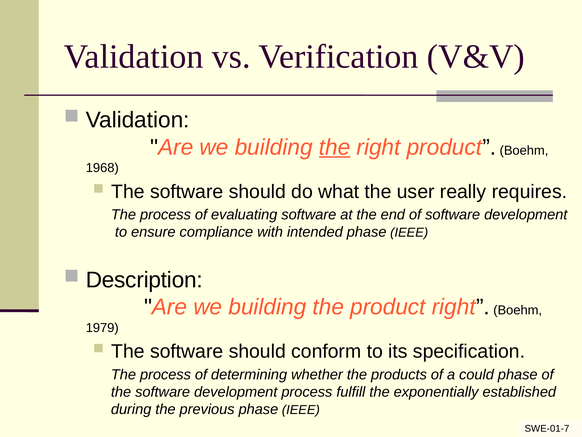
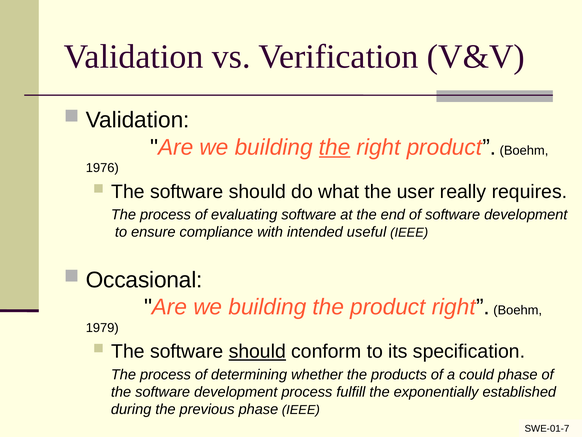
1968: 1968 -> 1976 (102, 168)
intended phase: phase -> useful (367, 232)
Description: Description -> Occasional (144, 280)
should underline: none -> present (257, 351)
